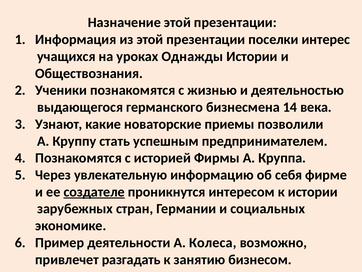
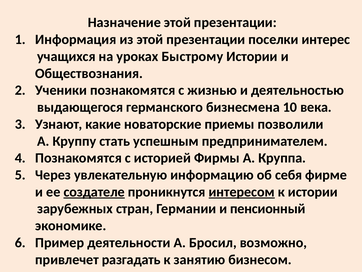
Однажды: Однажды -> Быстрому (192, 56)
14: 14 -> 10 (290, 107)
интересом underline: none -> present (242, 192)
социальных: социальных -> пенсионный (268, 208)
Колеса: Колеса -> Бросил (213, 242)
